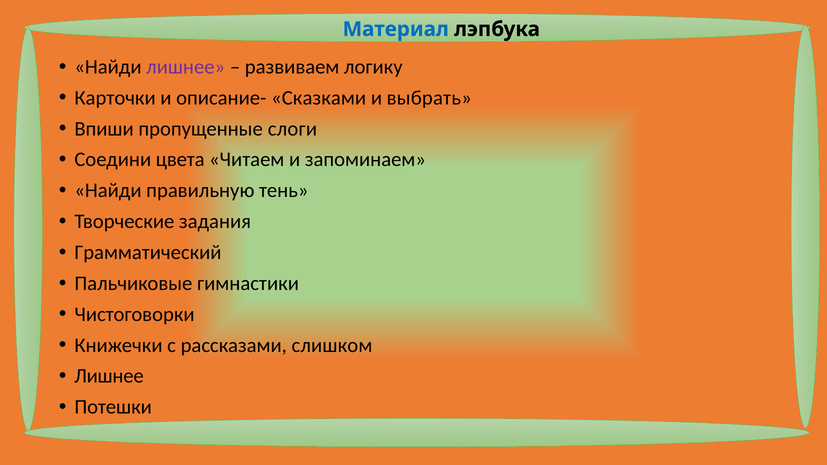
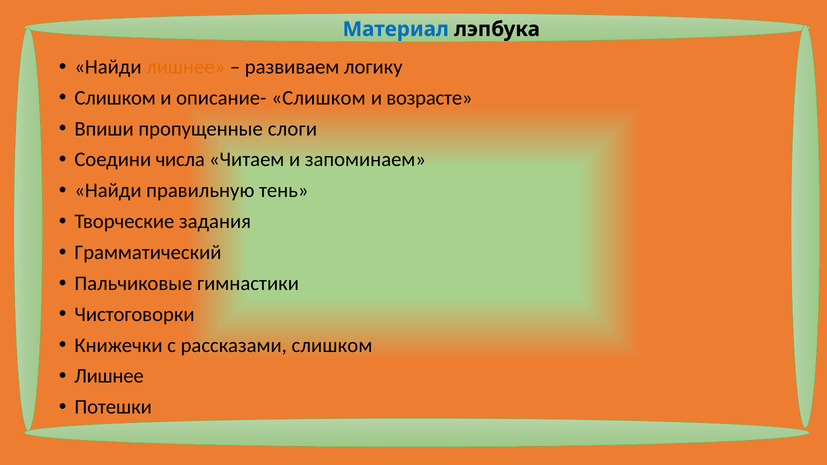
лишнее colour: purple -> orange (186, 67)
Карточки: Карточки -> Слишком (115, 98)
описание- Сказками: Сказками -> Слишком (319, 98)
выбрать: выбрать -> возрасте (429, 98)
цвета: цвета -> числа (180, 160)
